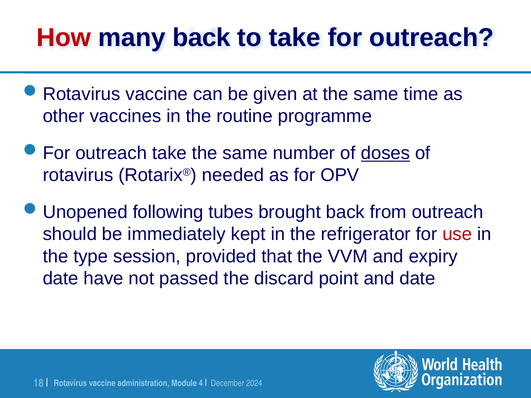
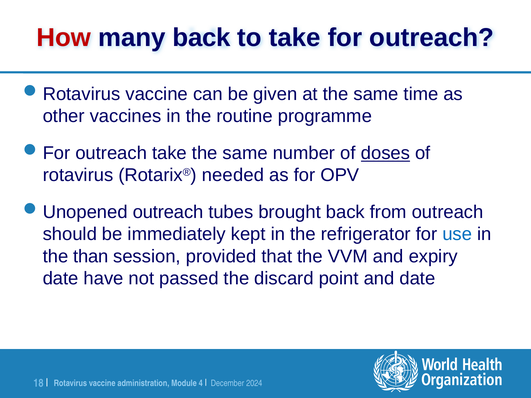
following: following -> outreach (168, 212)
use colour: red -> blue (457, 234)
type: type -> than (91, 256)
